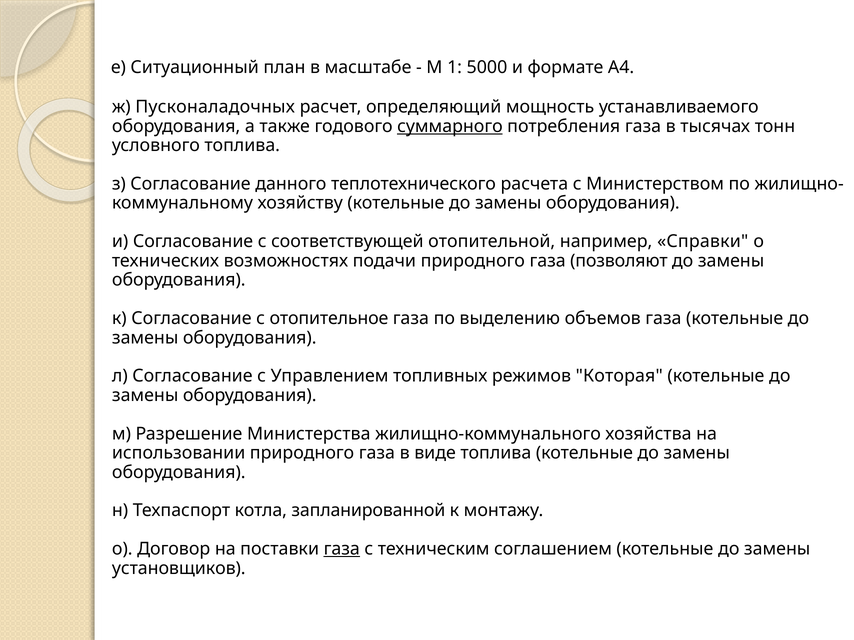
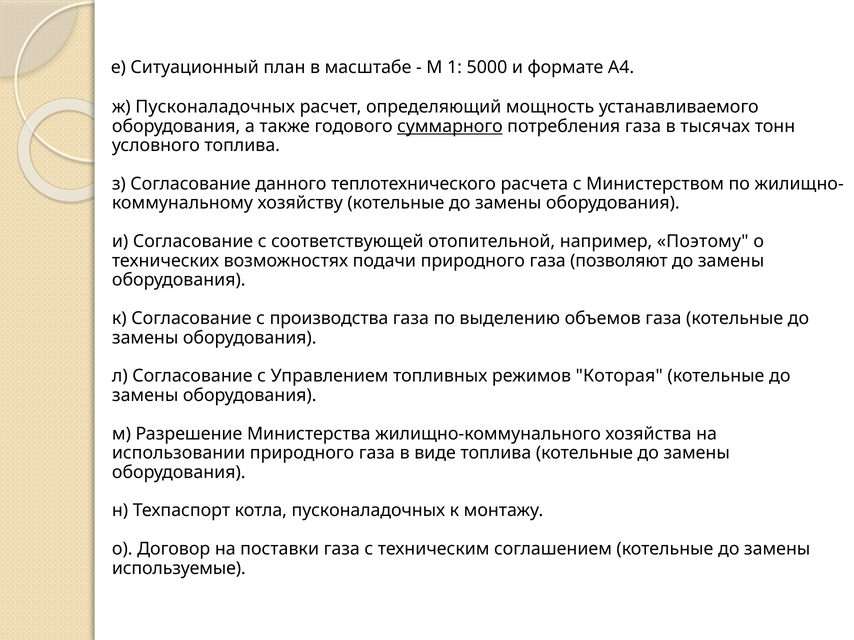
Справки: Справки -> Поэтому (703, 242)
отопительное: отопительное -> производства (329, 319)
котла запланированной: запланированной -> пусконаладочных (368, 511)
газа underline: present -> none (342, 549)
установщиков: установщиков -> используемые (179, 569)
